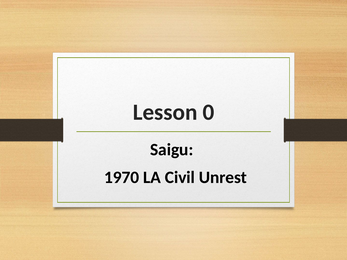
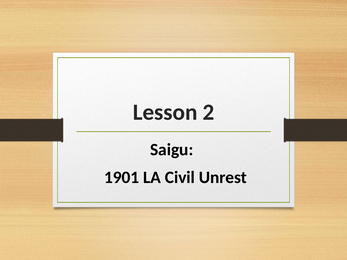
0: 0 -> 2 (209, 112)
1970: 1970 -> 1901 (122, 177)
